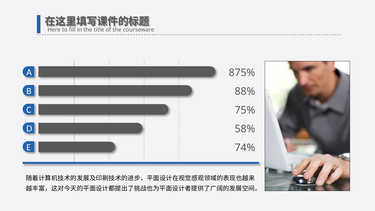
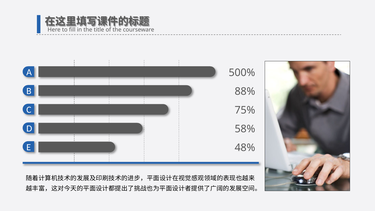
875%: 875% -> 500% (242, 73)
74%: 74% -> 48% (245, 148)
